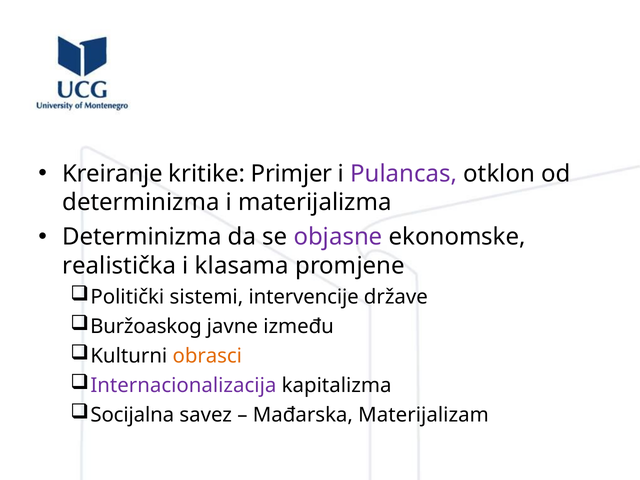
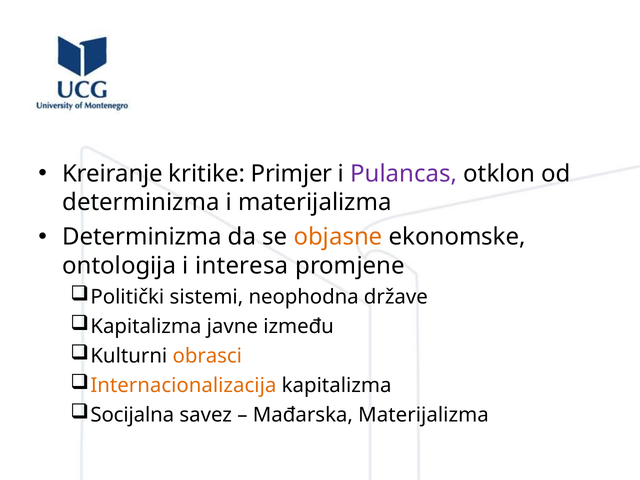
objasne colour: purple -> orange (338, 237)
realistička: realistička -> ontologija (119, 266)
klasama: klasama -> interesa (242, 266)
intervencije: intervencije -> neophodna (304, 297)
Buržoaskog: Buržoaskog -> Kapitalizma (146, 327)
Internacionalizacija colour: purple -> orange (183, 386)
Mađarska Materijalizam: Materijalizam -> Materijalizma (424, 415)
